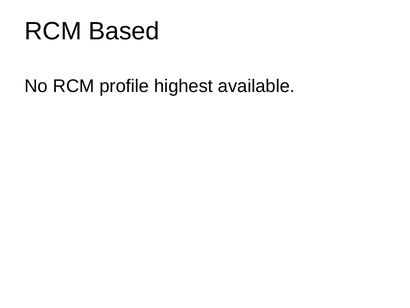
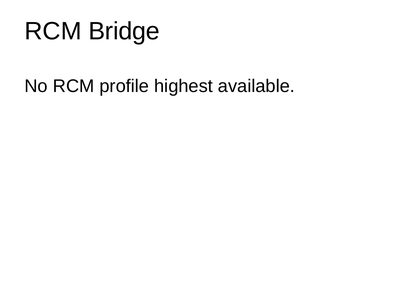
Based: Based -> Bridge (124, 31)
